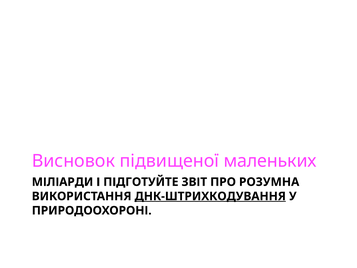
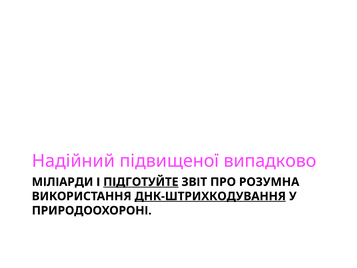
Висновок: Висновок -> Надійний (73, 161)
маленьких: маленьких -> випадково (270, 161)
ПІДГОТУЙТЕ underline: none -> present (141, 182)
